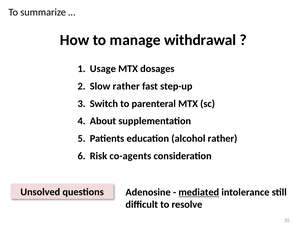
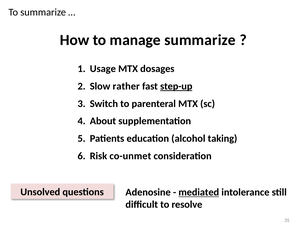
manage withdrawal: withdrawal -> summarize (200, 40)
step-up underline: none -> present (176, 86)
alcohol rather: rather -> taking (222, 139)
co-agents: co-agents -> co-unmet (130, 156)
